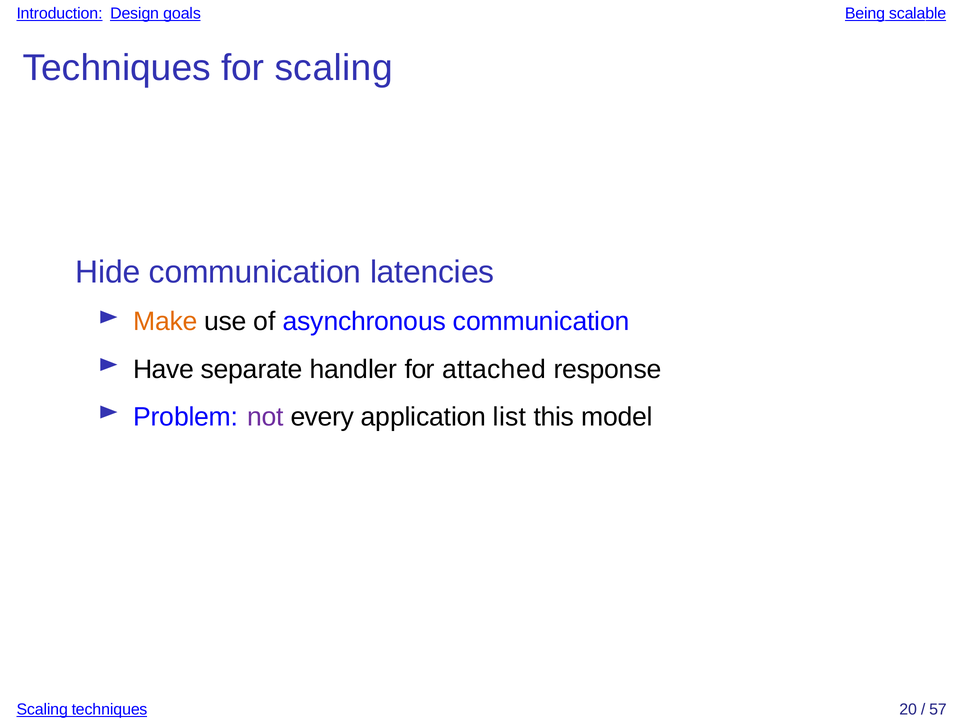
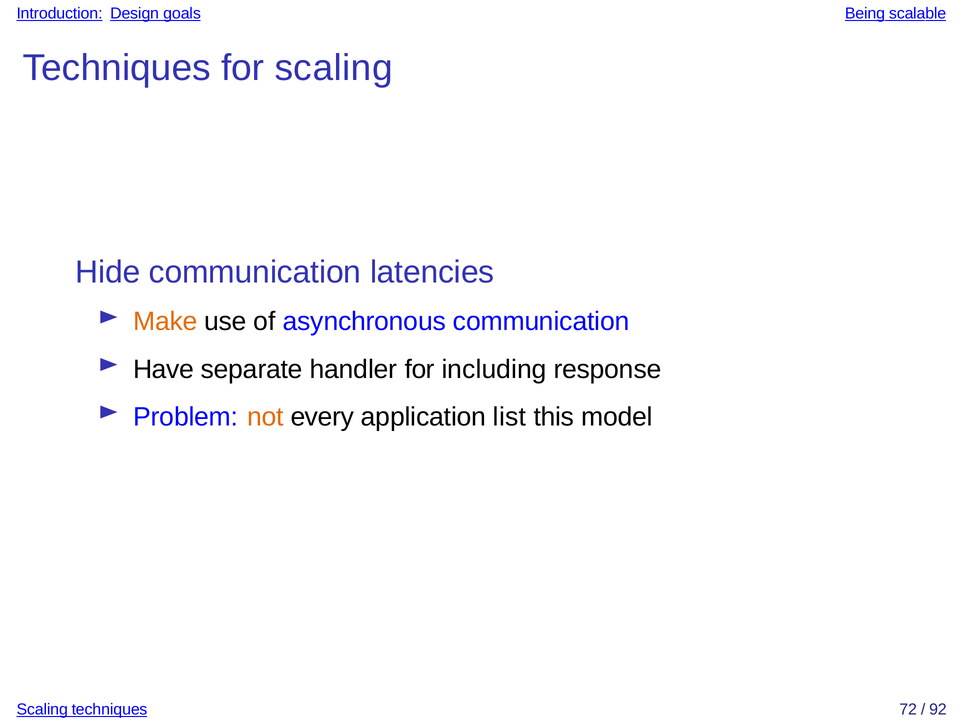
attached: attached -> including (494, 369)
not colour: purple -> orange (265, 417)
20: 20 -> 72 (908, 710)
57: 57 -> 92 (938, 710)
